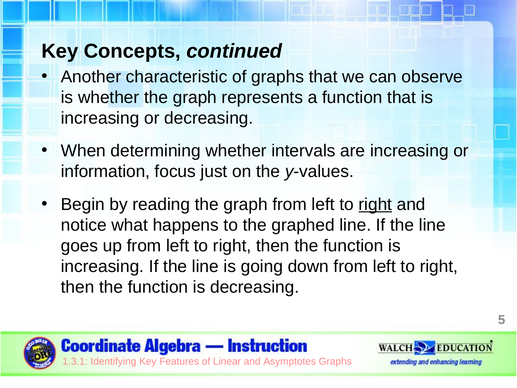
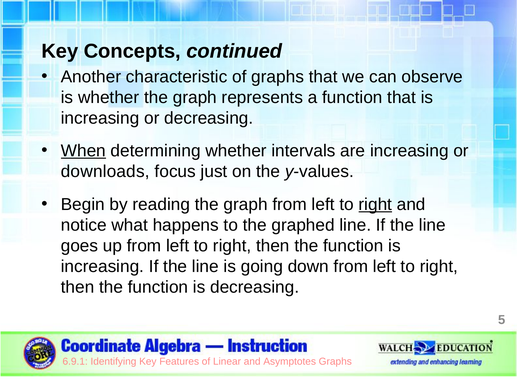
When underline: none -> present (83, 151)
information: information -> downloads (105, 171)
1.3.1: 1.3.1 -> 6.9.1 (75, 361)
